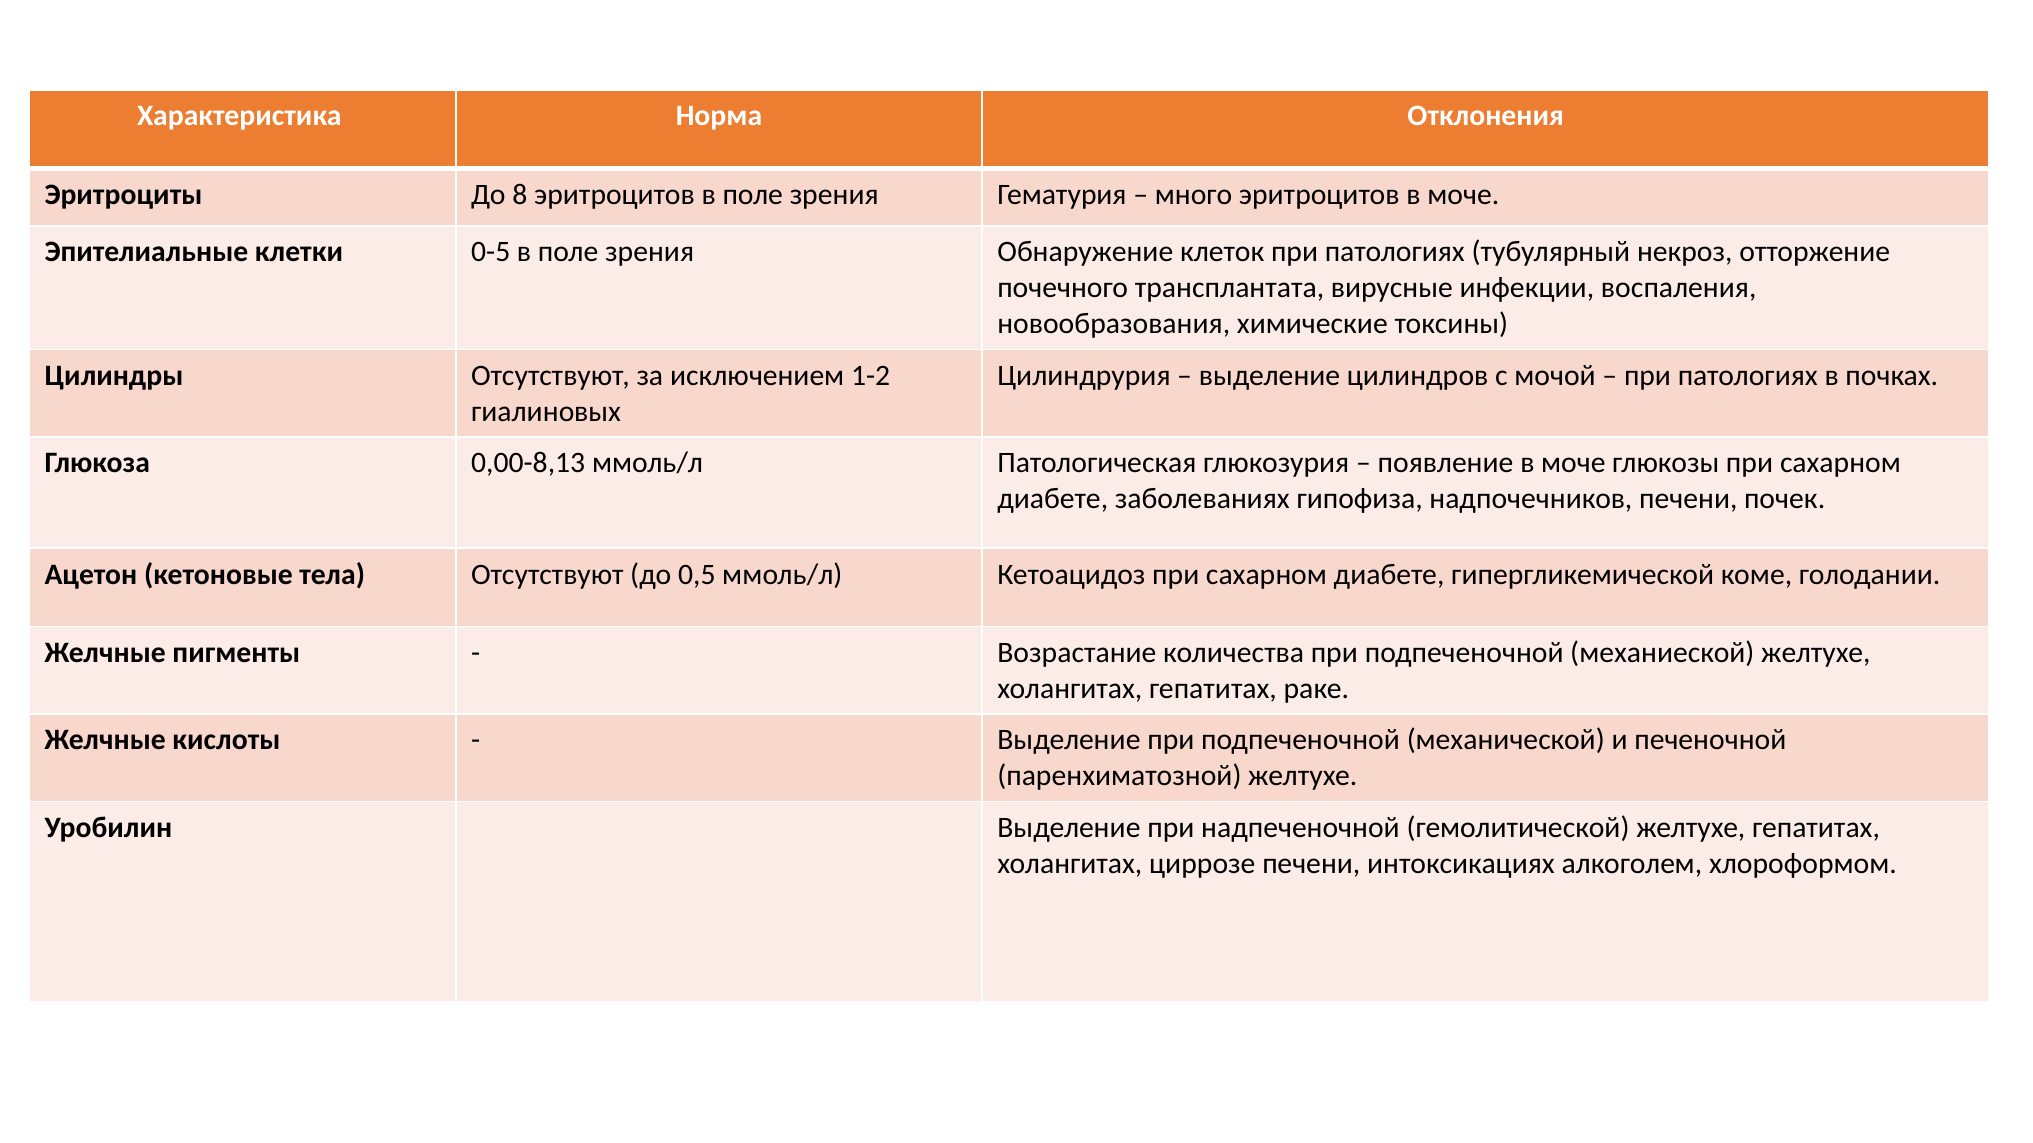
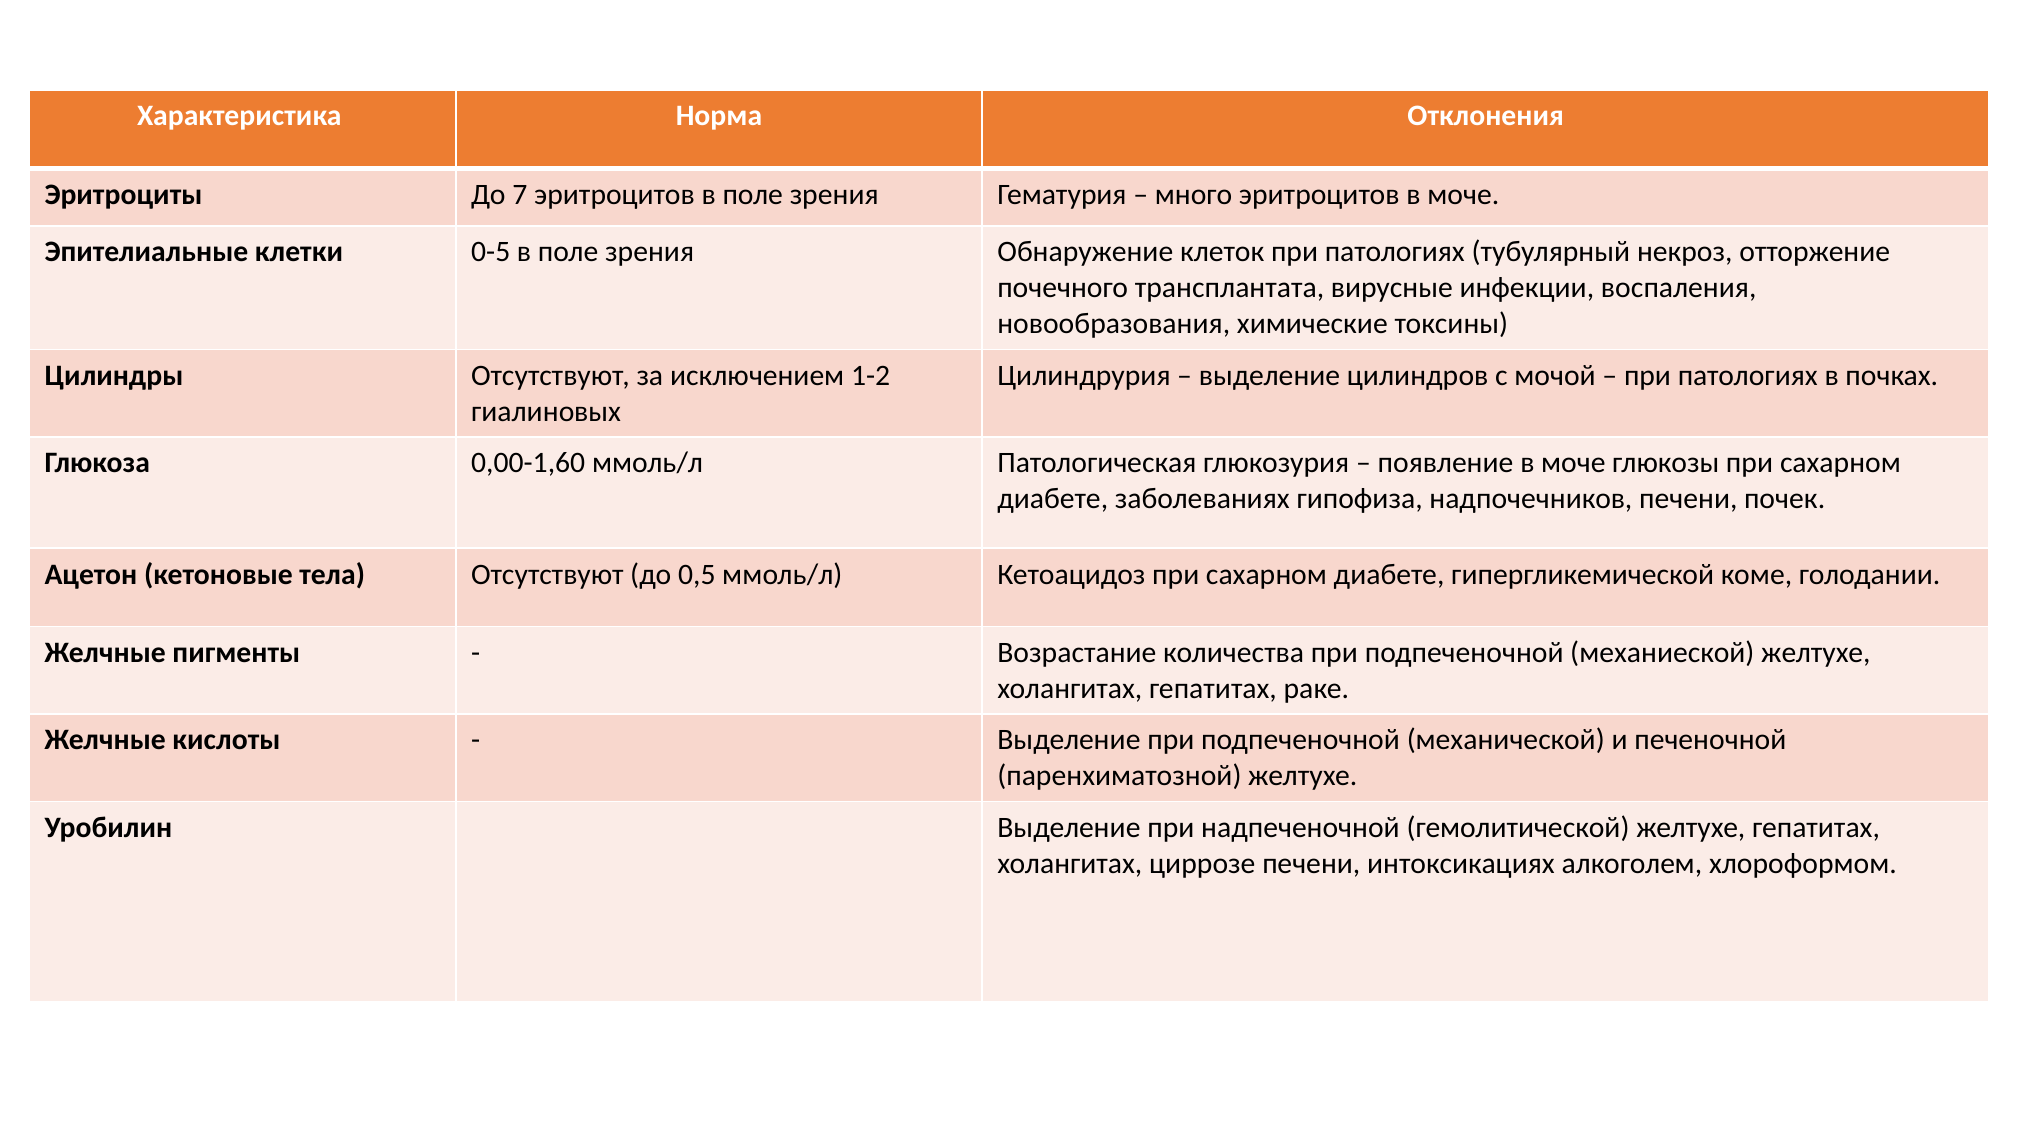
8: 8 -> 7 (520, 194)
0,00-8,13: 0,00-8,13 -> 0,00-1,60 (528, 463)
